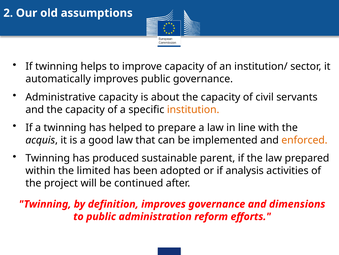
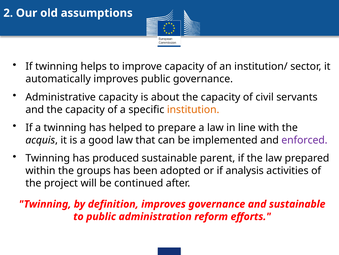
enforced colour: orange -> purple (304, 140)
limited: limited -> groups (94, 170)
and dimensions: dimensions -> sustainable (297, 204)
